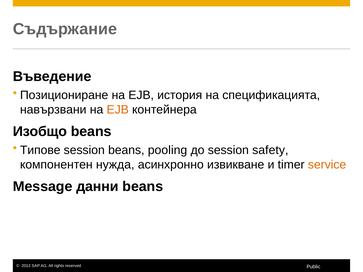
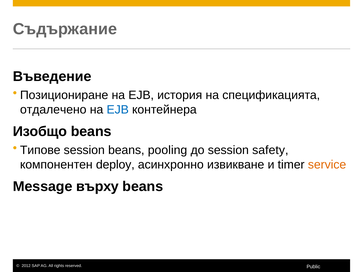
навързвани: навързвани -> отдалечено (53, 110)
EJB colour: orange -> blue (118, 110)
нужда: нужда -> deploy (115, 165)
данни: данни -> върху (97, 187)
